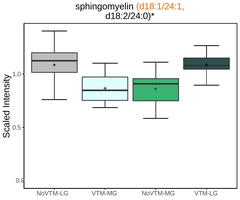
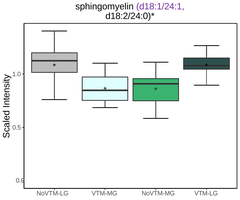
d18:1/24:1 colour: orange -> purple (160, 6)
